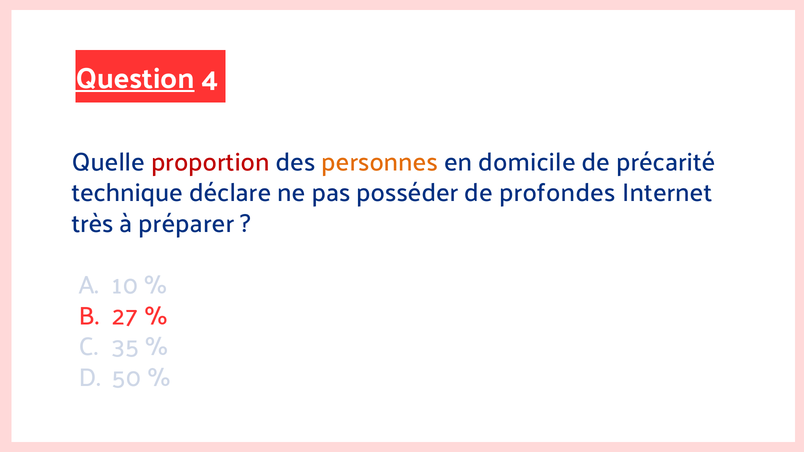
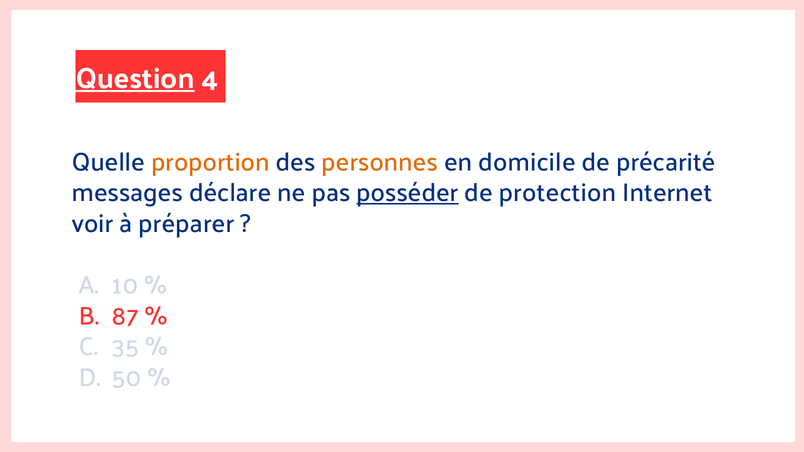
proportion colour: red -> orange (210, 162)
technique: technique -> messages (127, 193)
posséder underline: none -> present (407, 193)
profondes: profondes -> protection (558, 193)
très: très -> voir (93, 224)
27: 27 -> 87 (125, 316)
